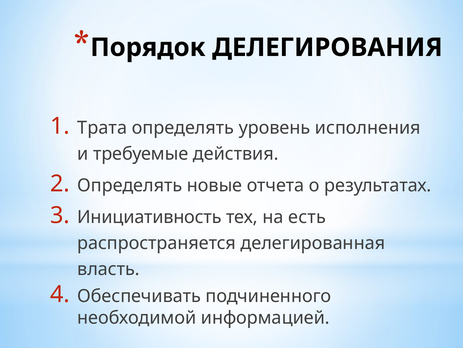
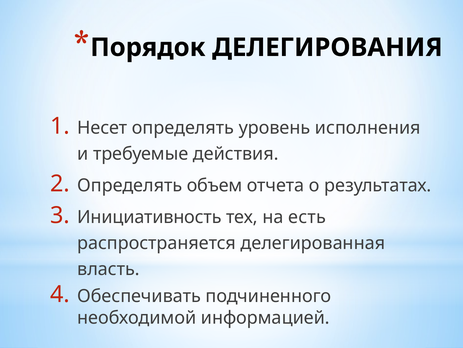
Трата: Трата -> Несет (102, 128)
новые: новые -> объем (215, 185)
